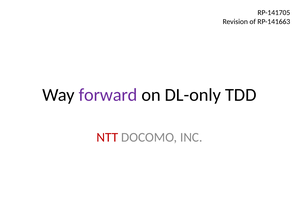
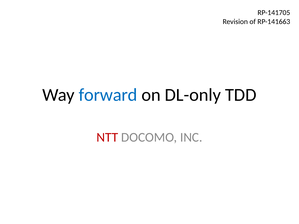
forward colour: purple -> blue (108, 95)
